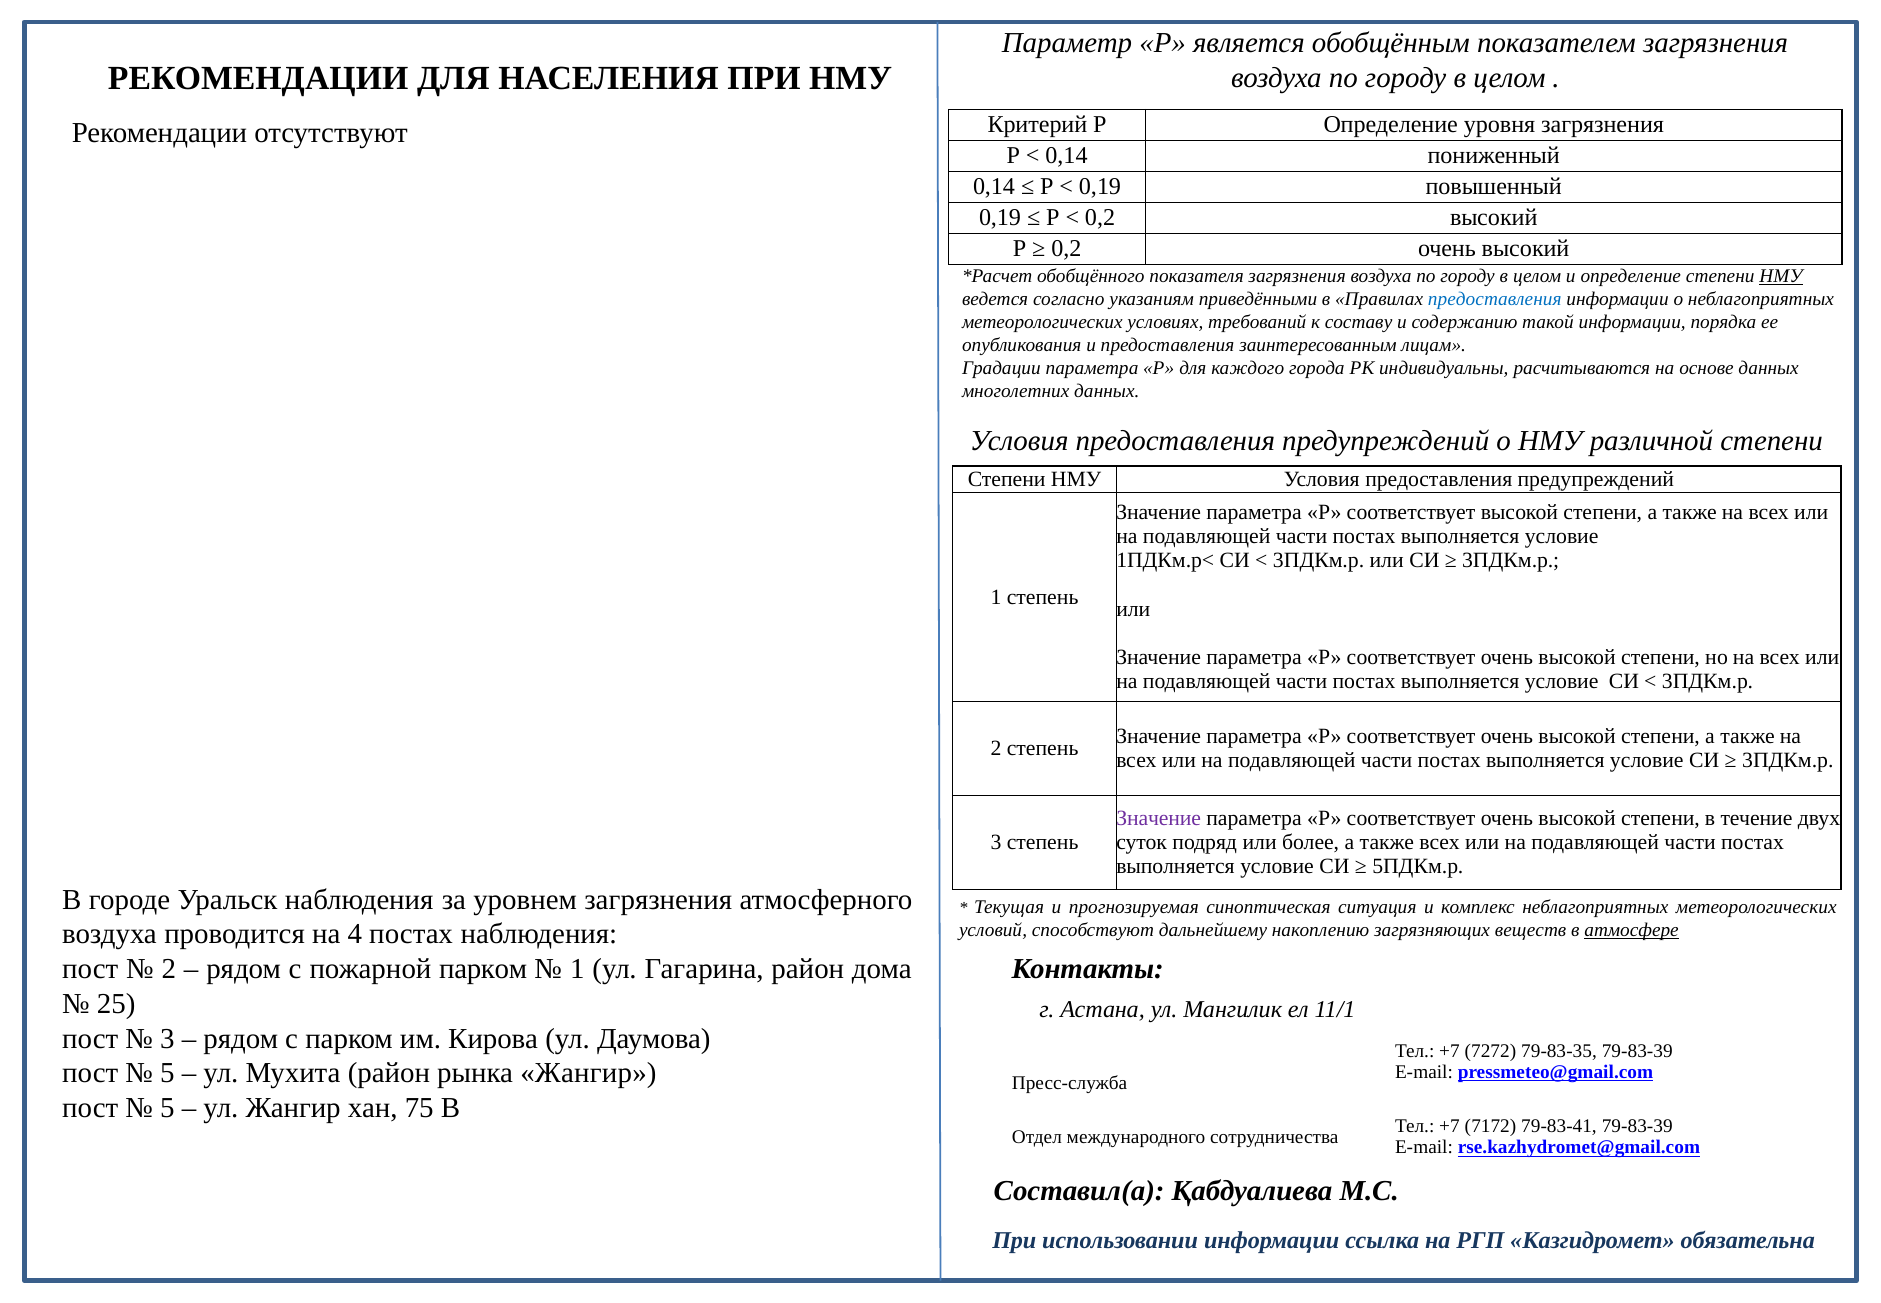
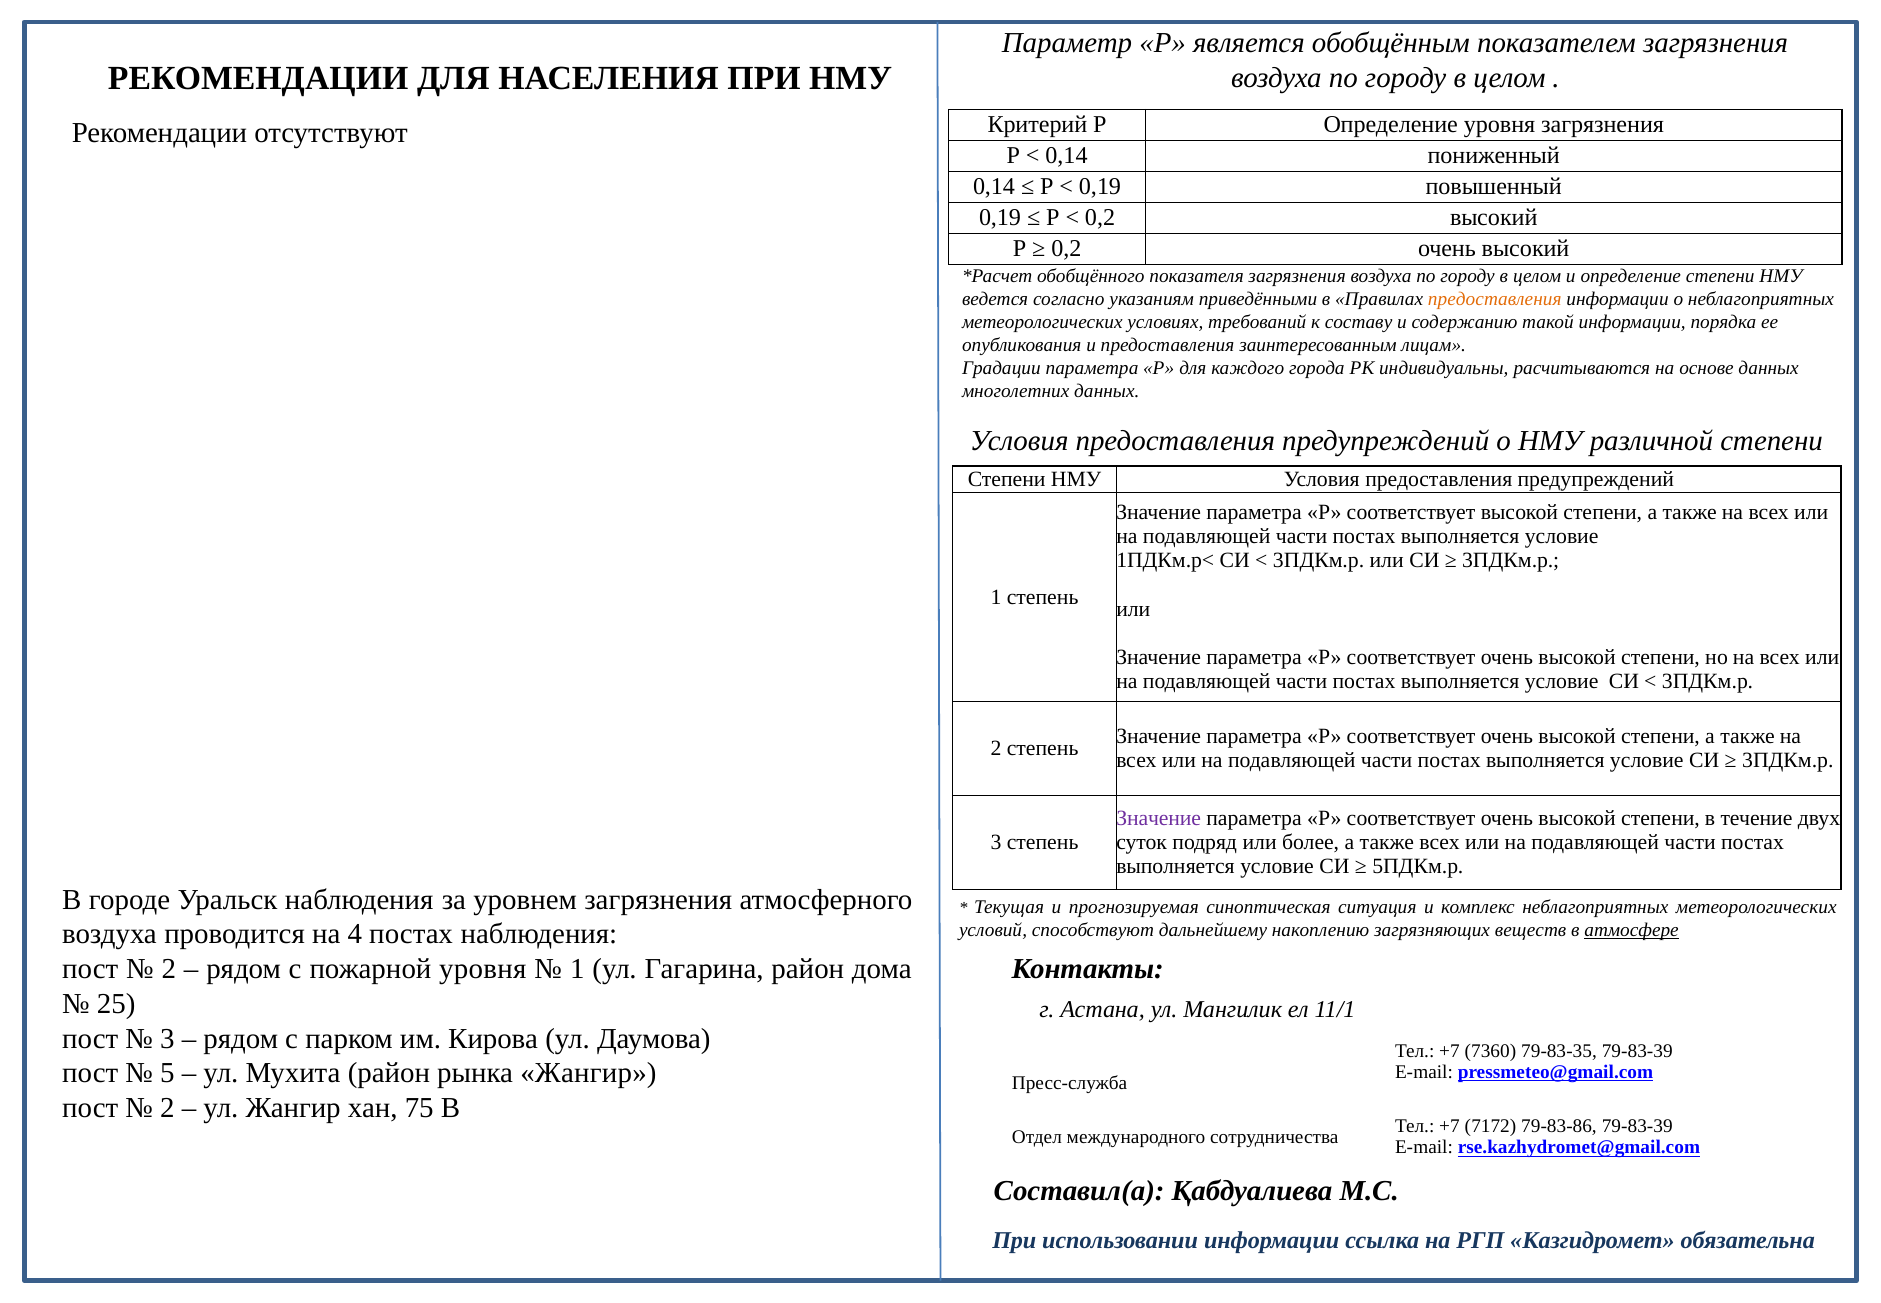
НМУ underline: present -> none (1781, 276)
предоставления colour: blue -> orange (1495, 299)
пожарной парком: парком -> уровня (483, 968)
7272: 7272 -> 7360 (1490, 1050)
5: 5 -> 2 (167, 1107)
79-83-41: 79-83-41 -> 79-83-86 (1559, 1125)
